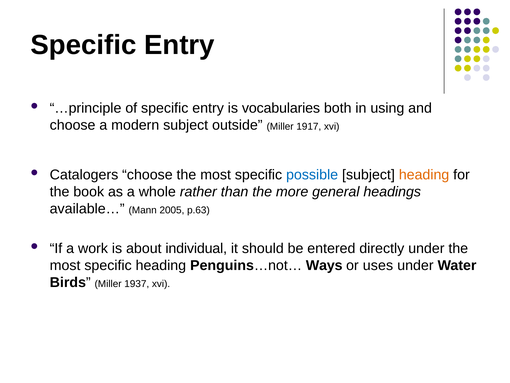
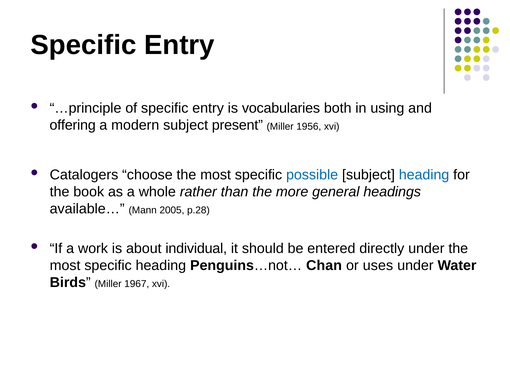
choose: choose -> offering (73, 125)
outside: outside -> present (237, 125)
1917: 1917 -> 1956 (309, 126)
heading colour: orange -> blue (424, 175)
p.63: p.63 -> p.28 (198, 210)
Ways: Ways -> Chan (324, 265)
1937: 1937 -> 1967 (137, 284)
